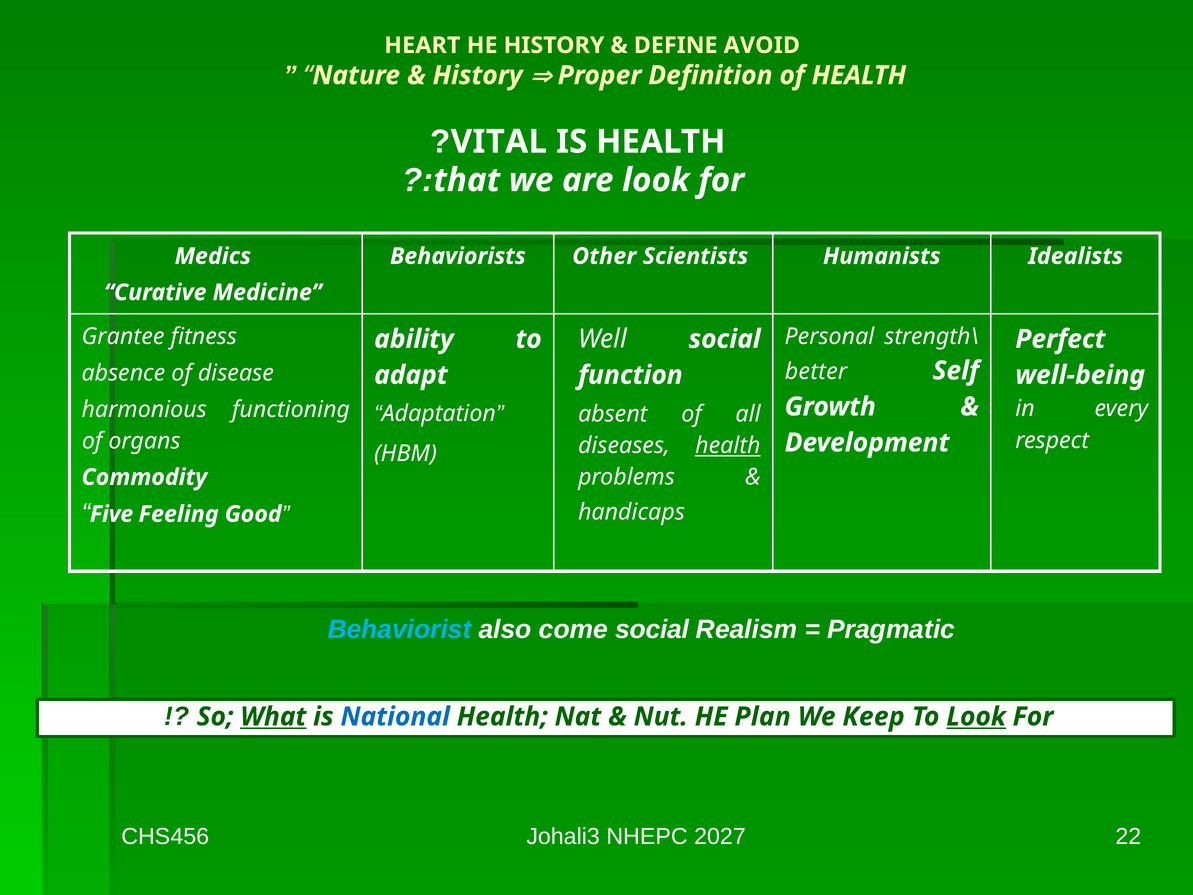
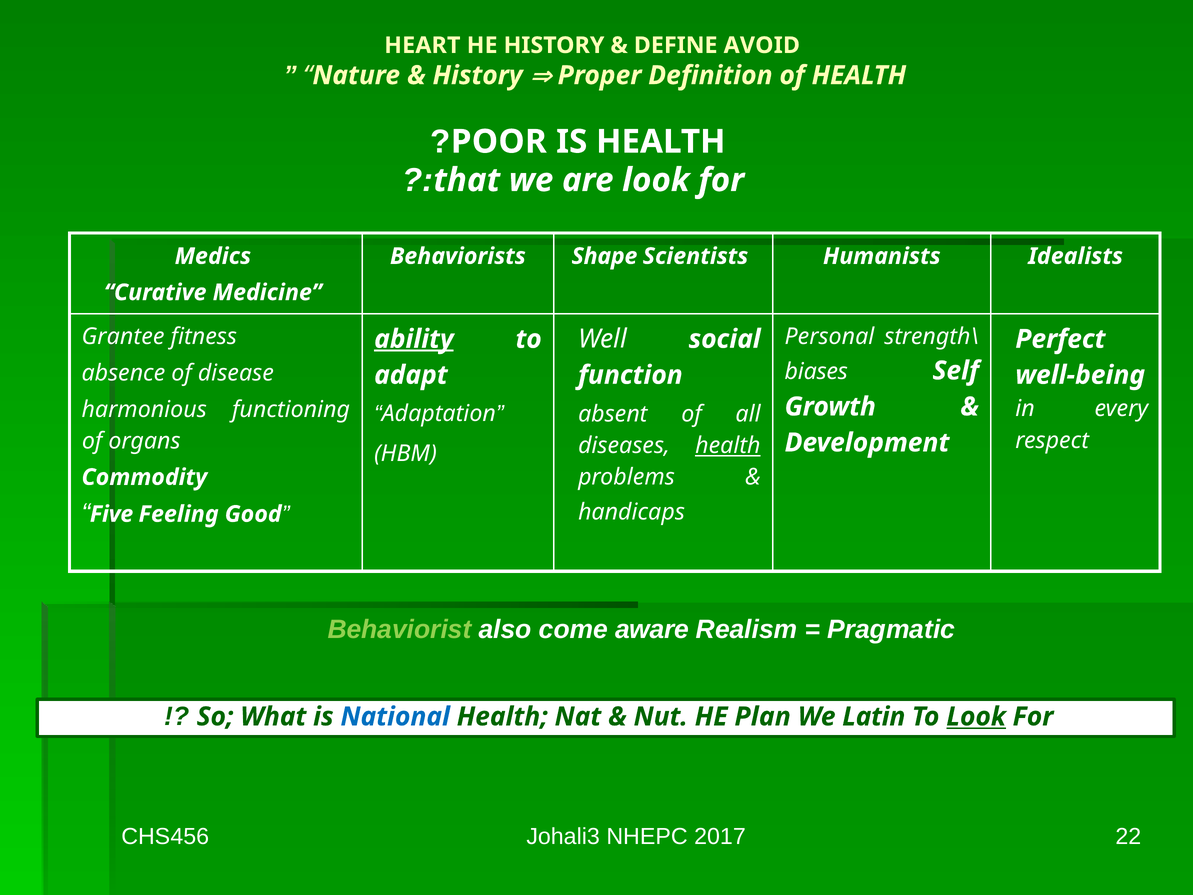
VITAL: VITAL -> POOR (499, 142)
Other: Other -> Shape (604, 256)
ability underline: none -> present (414, 339)
better: better -> biases (816, 372)
Behaviorist colour: light blue -> light green (400, 629)
come social: social -> aware (652, 629)
What underline: present -> none (273, 716)
Keep: Keep -> Latin (874, 716)
2027: 2027 -> 2017 (720, 836)
